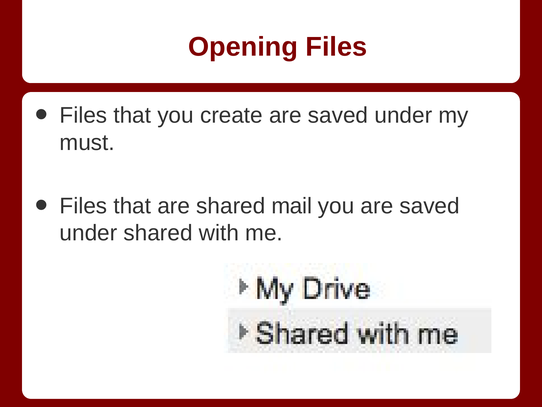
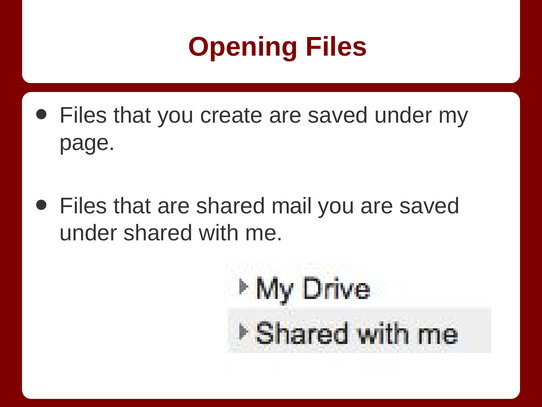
must: must -> page (87, 142)
